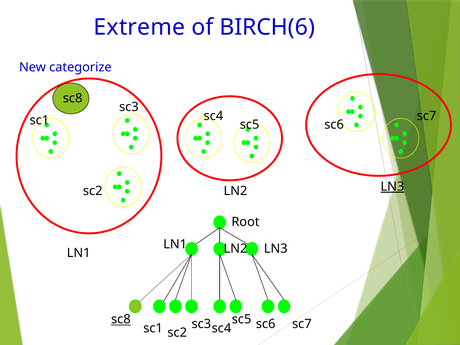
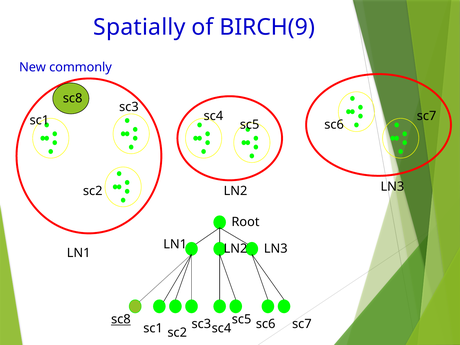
Extreme: Extreme -> Spatially (139, 27)
BIRCH(6: BIRCH(6 -> BIRCH(9 (267, 27)
categorize: categorize -> commonly (80, 67)
LN3 underline: present -> none (392, 187)
